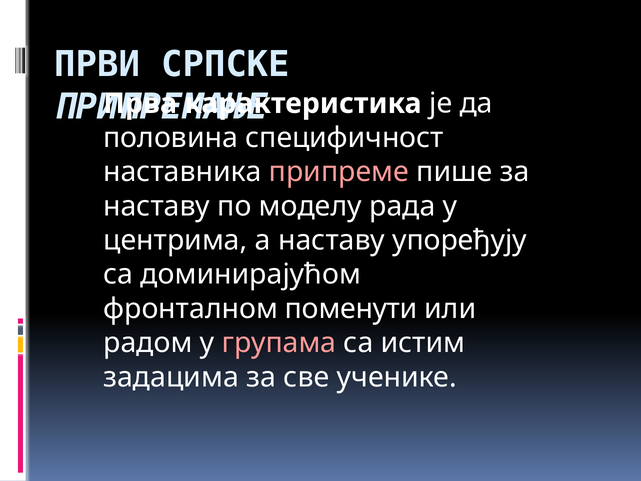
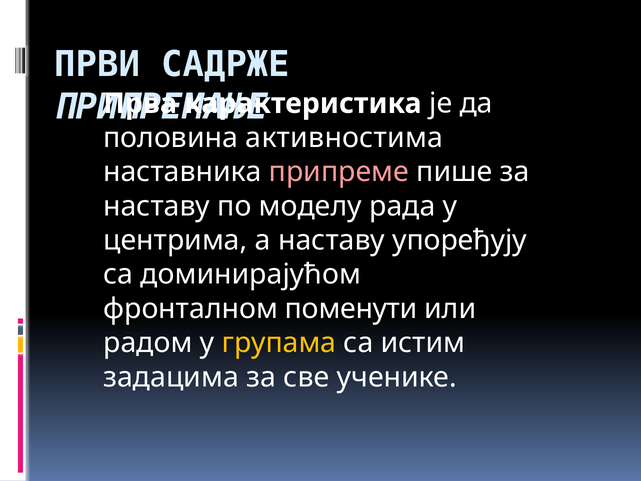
СРПСКЕ: СРПСКЕ -> САДРЖЕ (226, 64)
специфичност: специфичност -> активностима (344, 138)
групама colour: pink -> yellow (279, 343)
